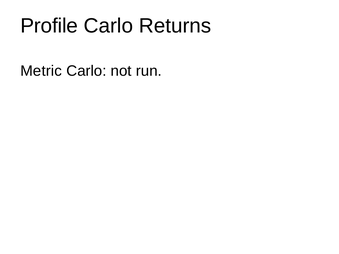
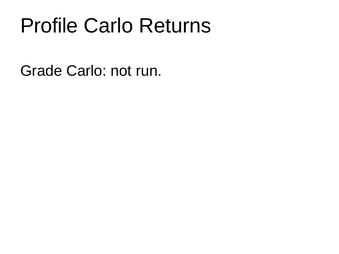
Metric: Metric -> Grade (41, 71)
